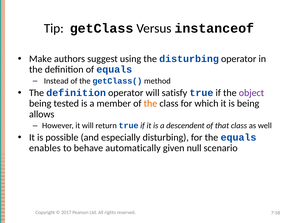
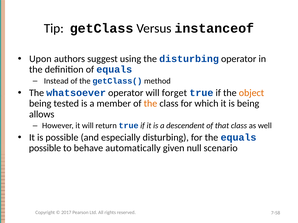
Make: Make -> Upon (40, 59)
definition: definition -> whatsoever (76, 93)
satisfy: satisfy -> forget (174, 93)
object colour: purple -> orange (251, 93)
enables: enables -> possible (45, 148)
